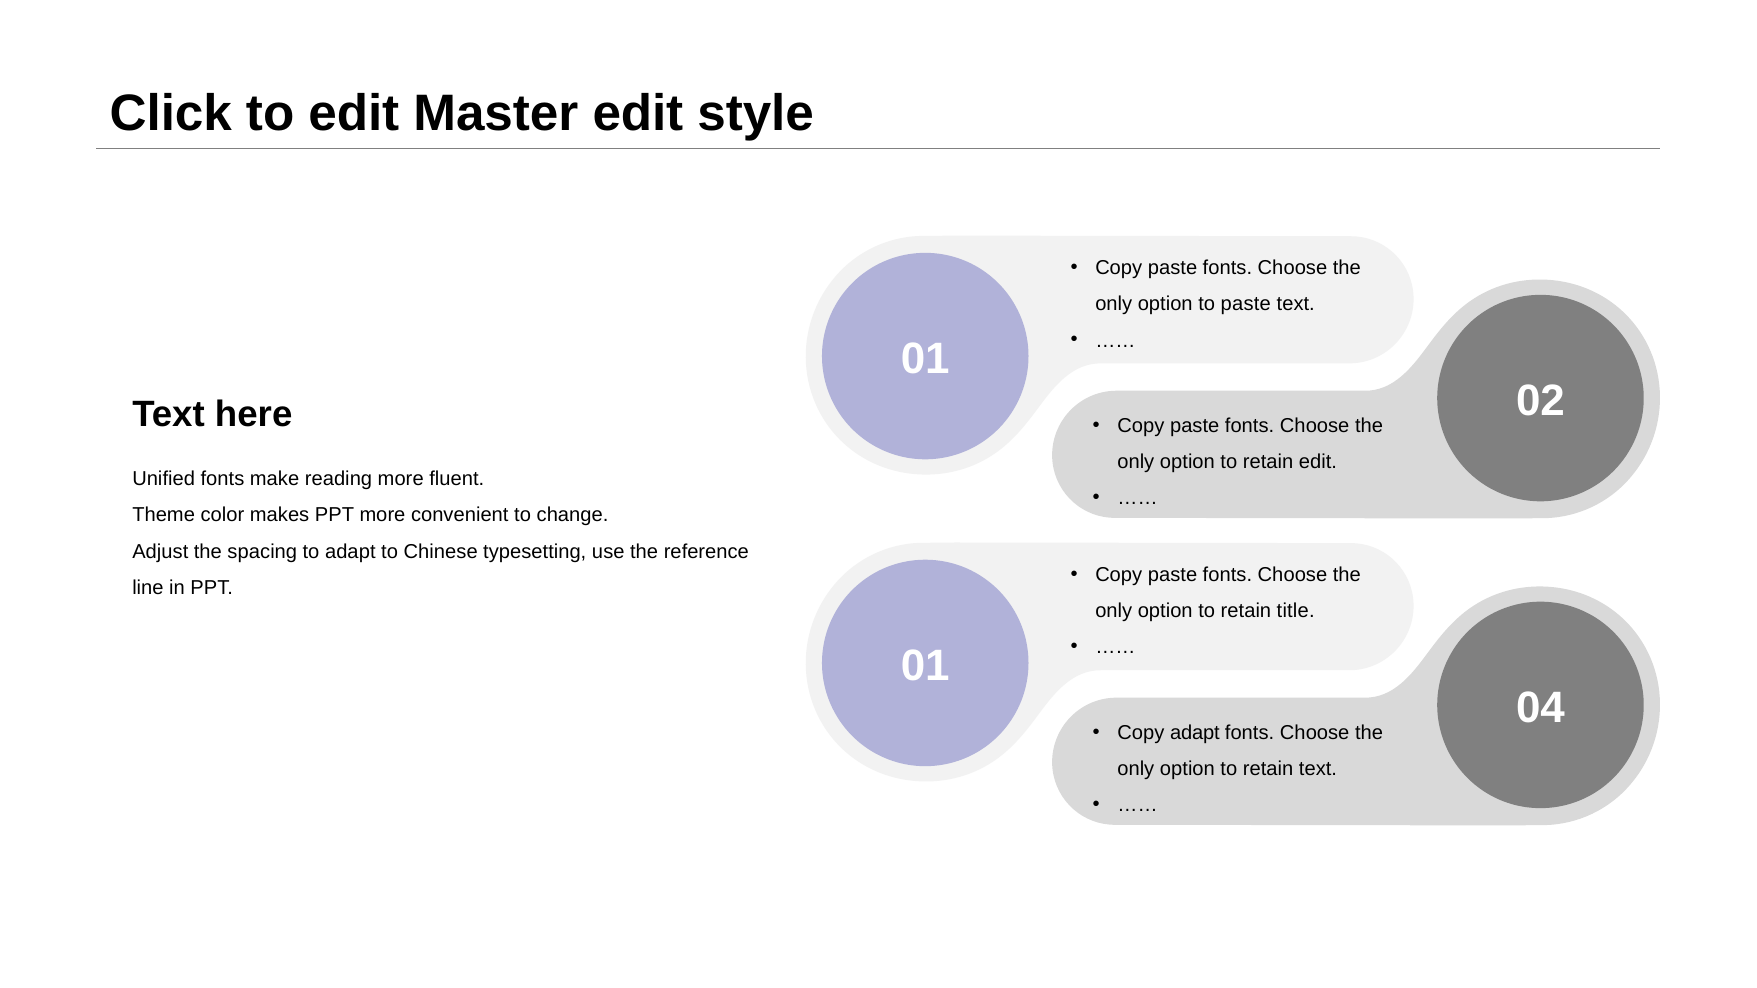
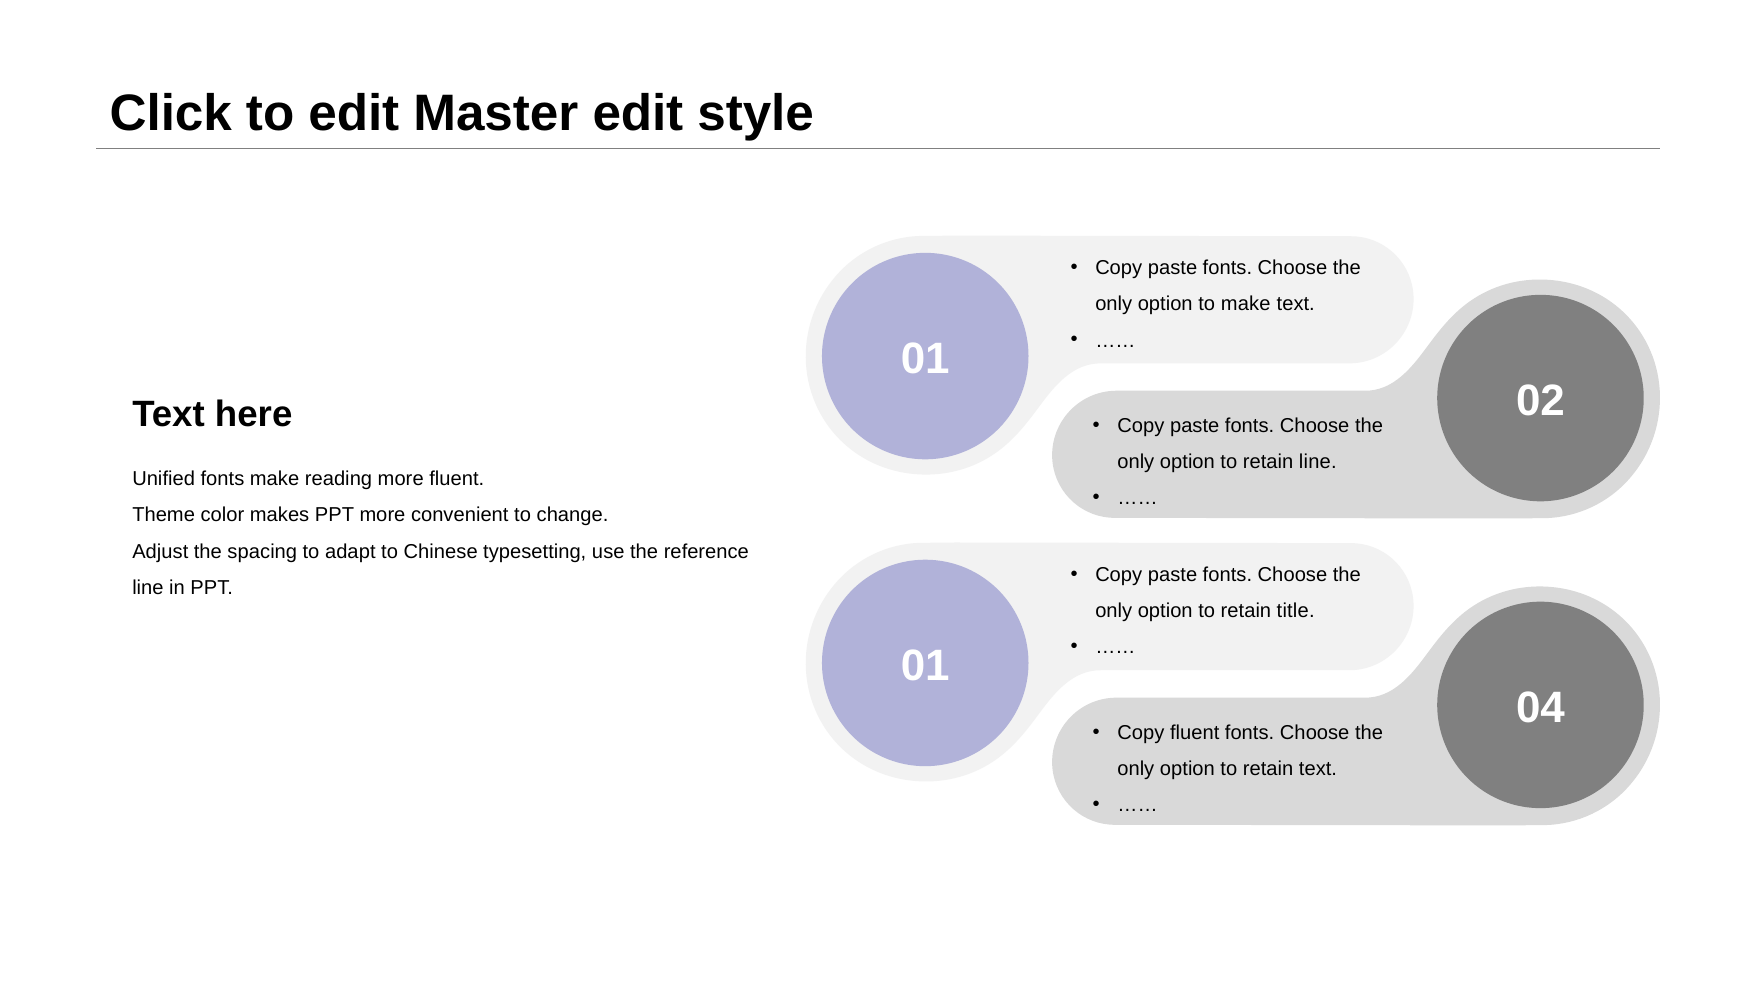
to paste: paste -> make (1246, 304)
retain edit: edit -> line (1318, 462)
Copy adapt: adapt -> fluent (1195, 733)
